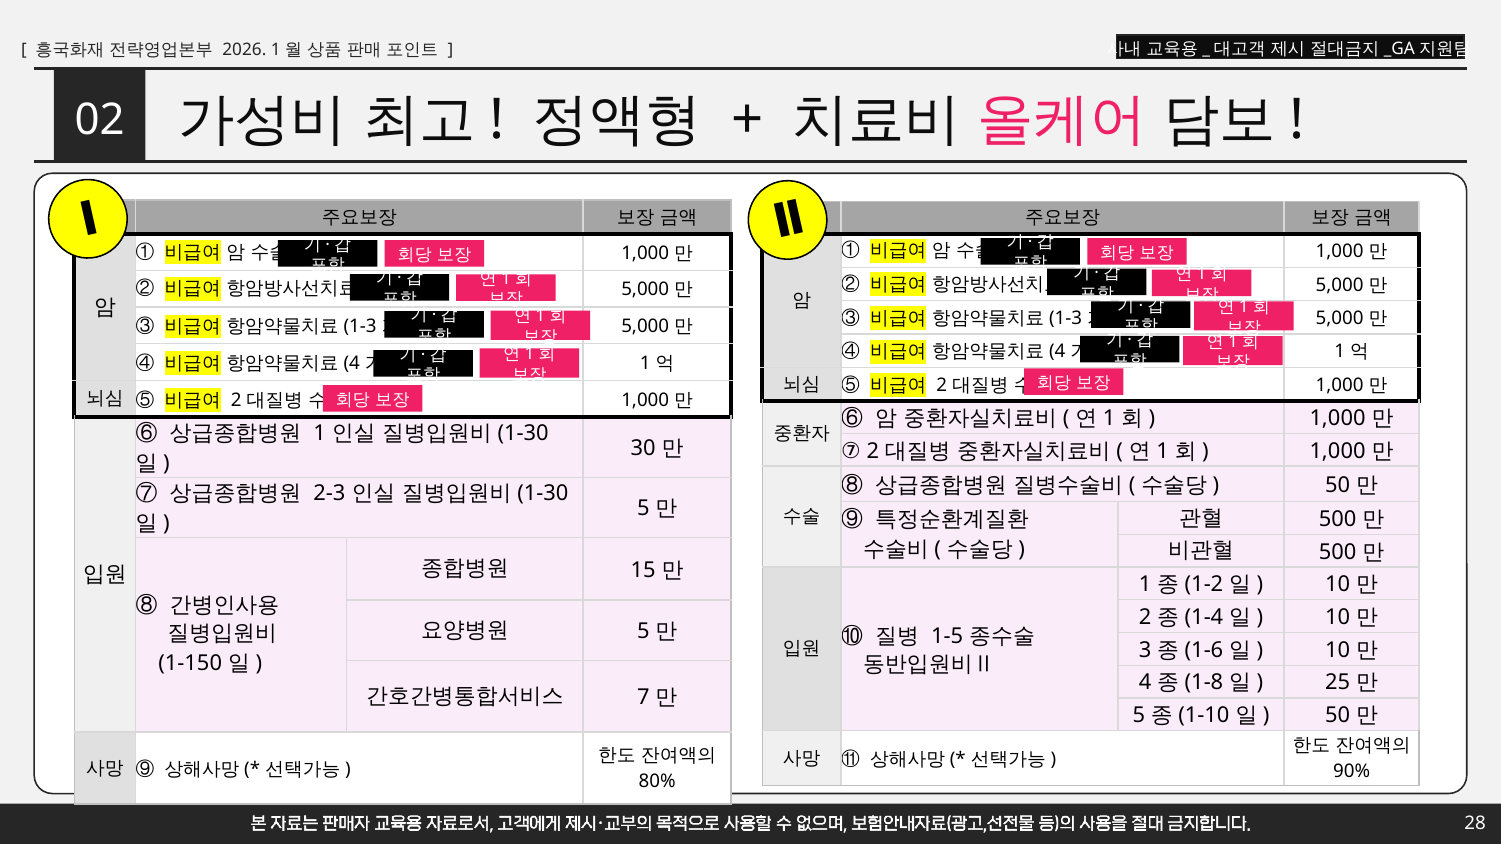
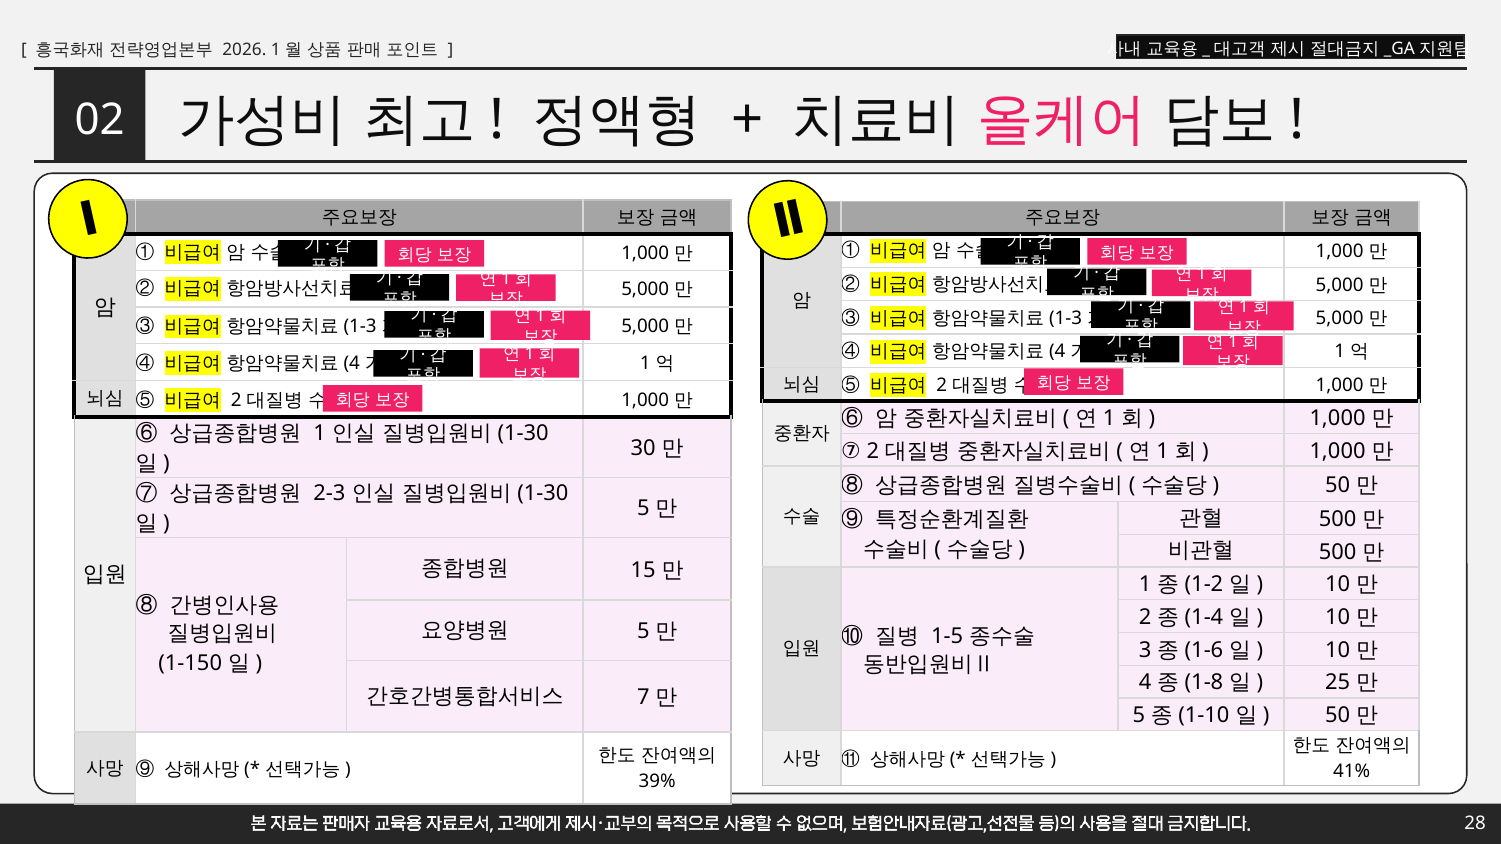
90%: 90% -> 41% (1352, 771)
80%: 80% -> 39% (657, 781)
